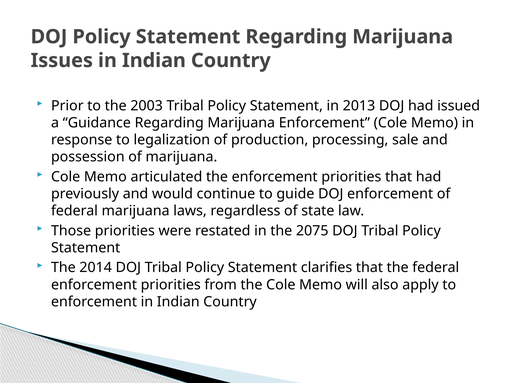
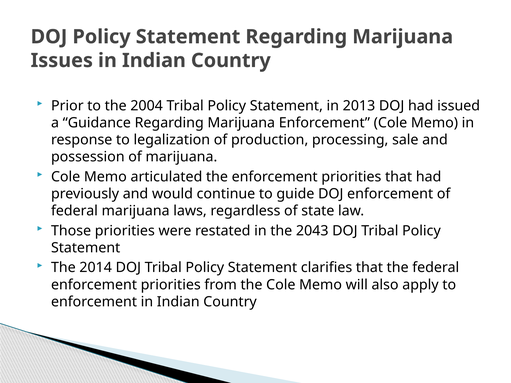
2003: 2003 -> 2004 (147, 106)
2075: 2075 -> 2043 (312, 231)
